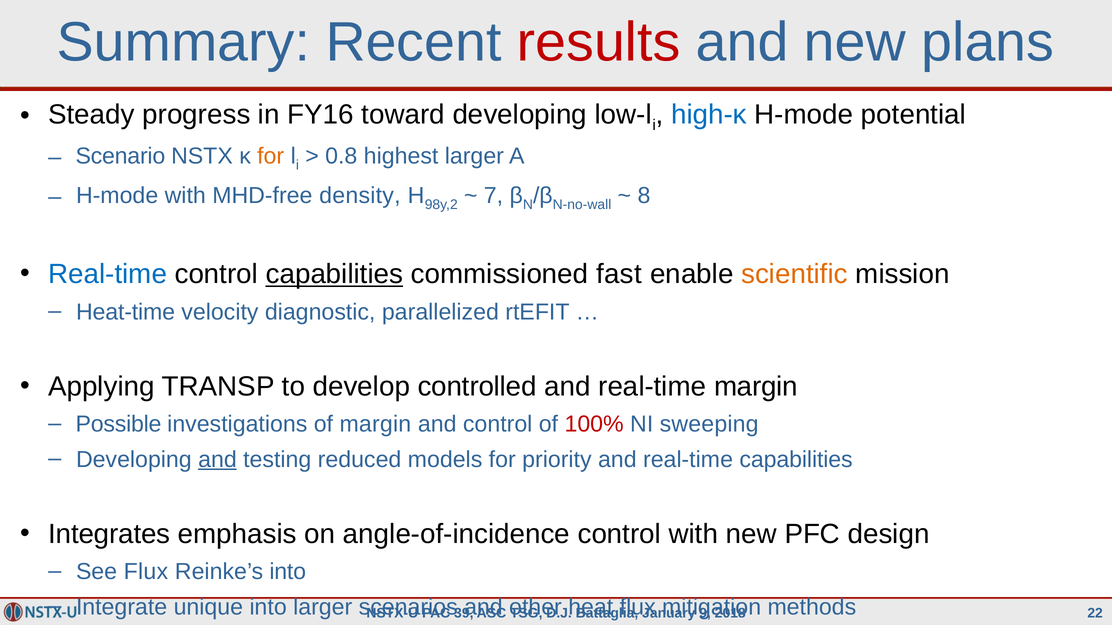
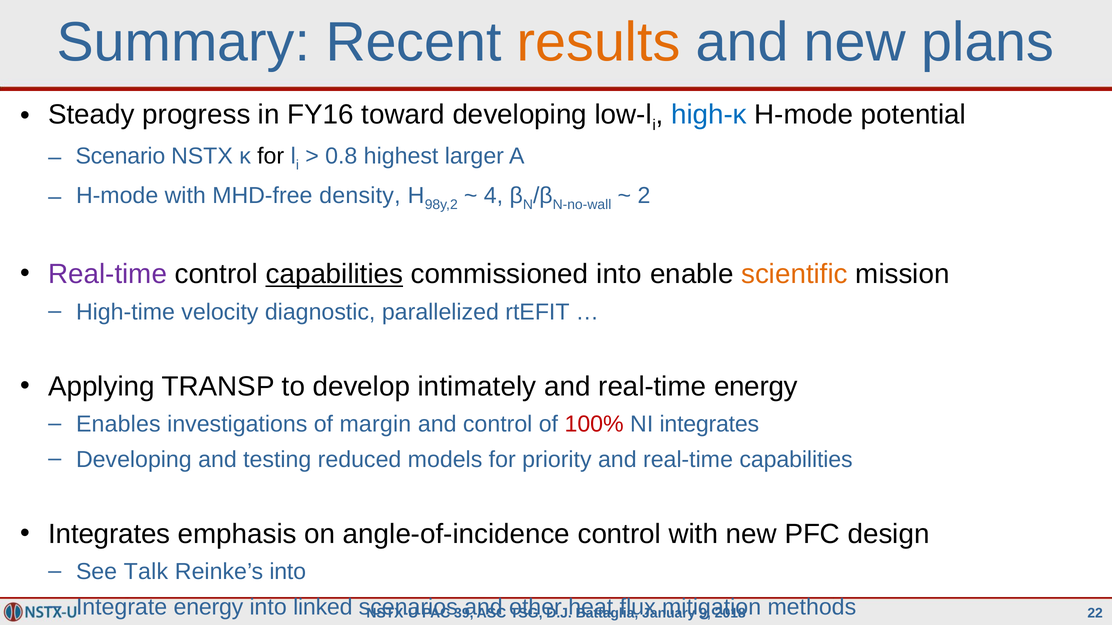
results colour: red -> orange (599, 42)
for colour: orange -> black (271, 156)
7: 7 -> 4 (493, 196)
8: 8 -> 2 (644, 196)
Real-time colour: blue -> purple (108, 275)
commissioned fast: fast -> into (619, 275)
Heat-time: Heat-time -> High-time (125, 312)
controlled: controlled -> intimately (477, 387)
real-time margin: margin -> energy (756, 387)
Possible: Possible -> Enables (118, 425)
NI sweeping: sweeping -> integrates (709, 425)
and underline: present -> none (217, 460)
See Flux: Flux -> Talk (146, 572)
Integrate unique: unique -> energy (208, 607)
into larger: larger -> linked (323, 607)
